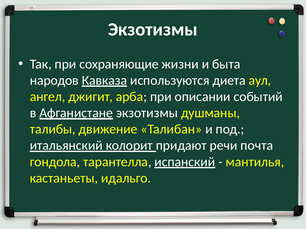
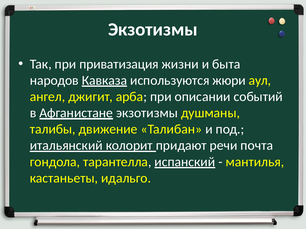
сохраняющие: сохраняющие -> приватизация (119, 64)
диета: диета -> жюри (229, 81)
